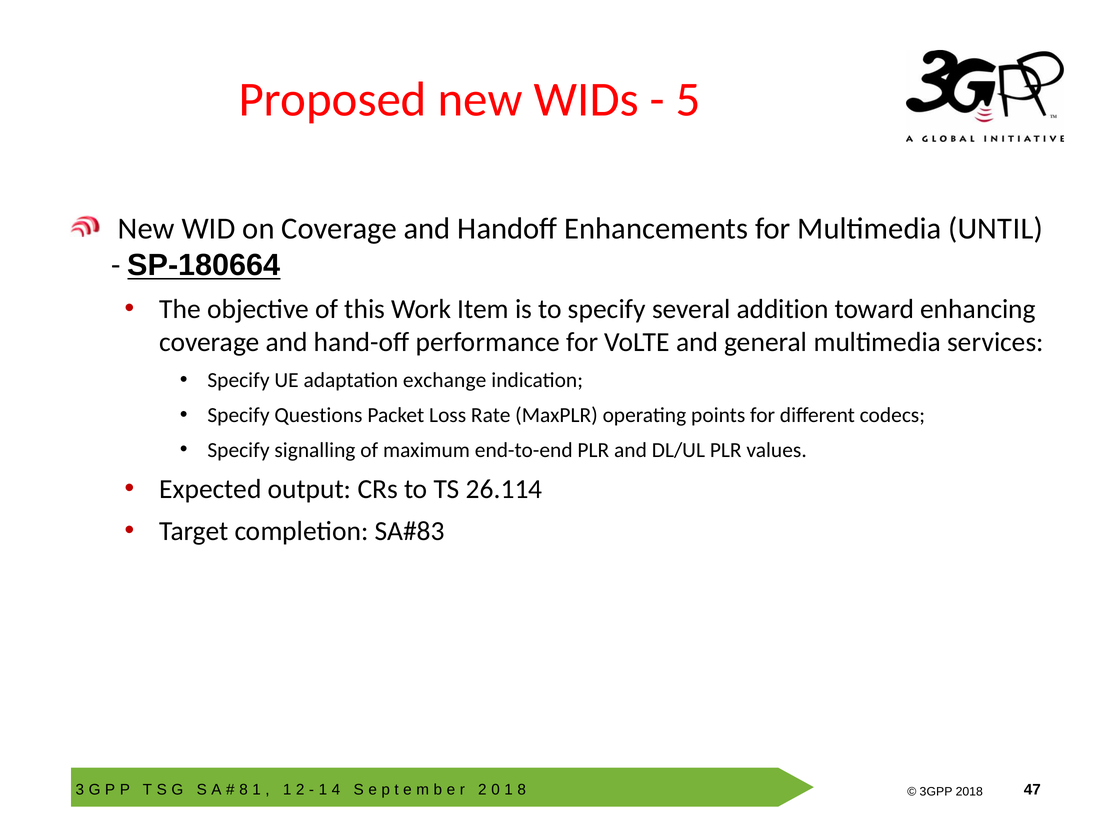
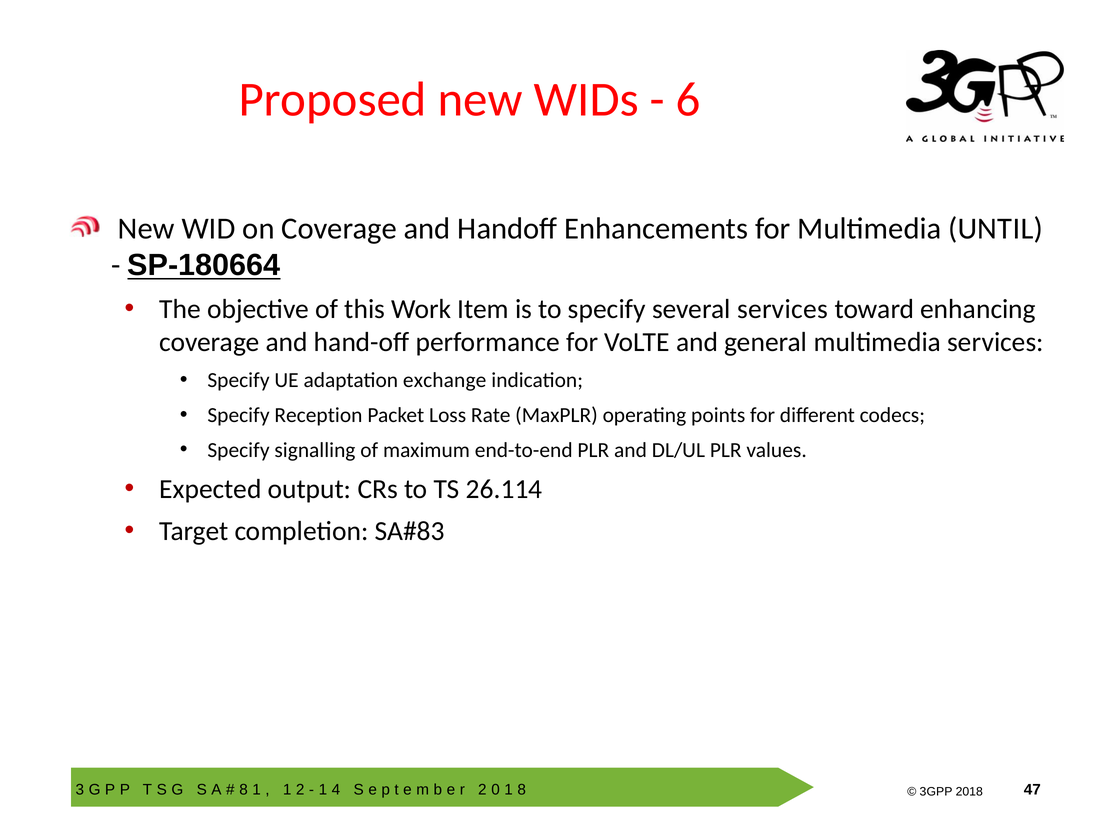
5: 5 -> 6 (688, 100)
several addition: addition -> services (782, 309)
Questions: Questions -> Reception (318, 415)
